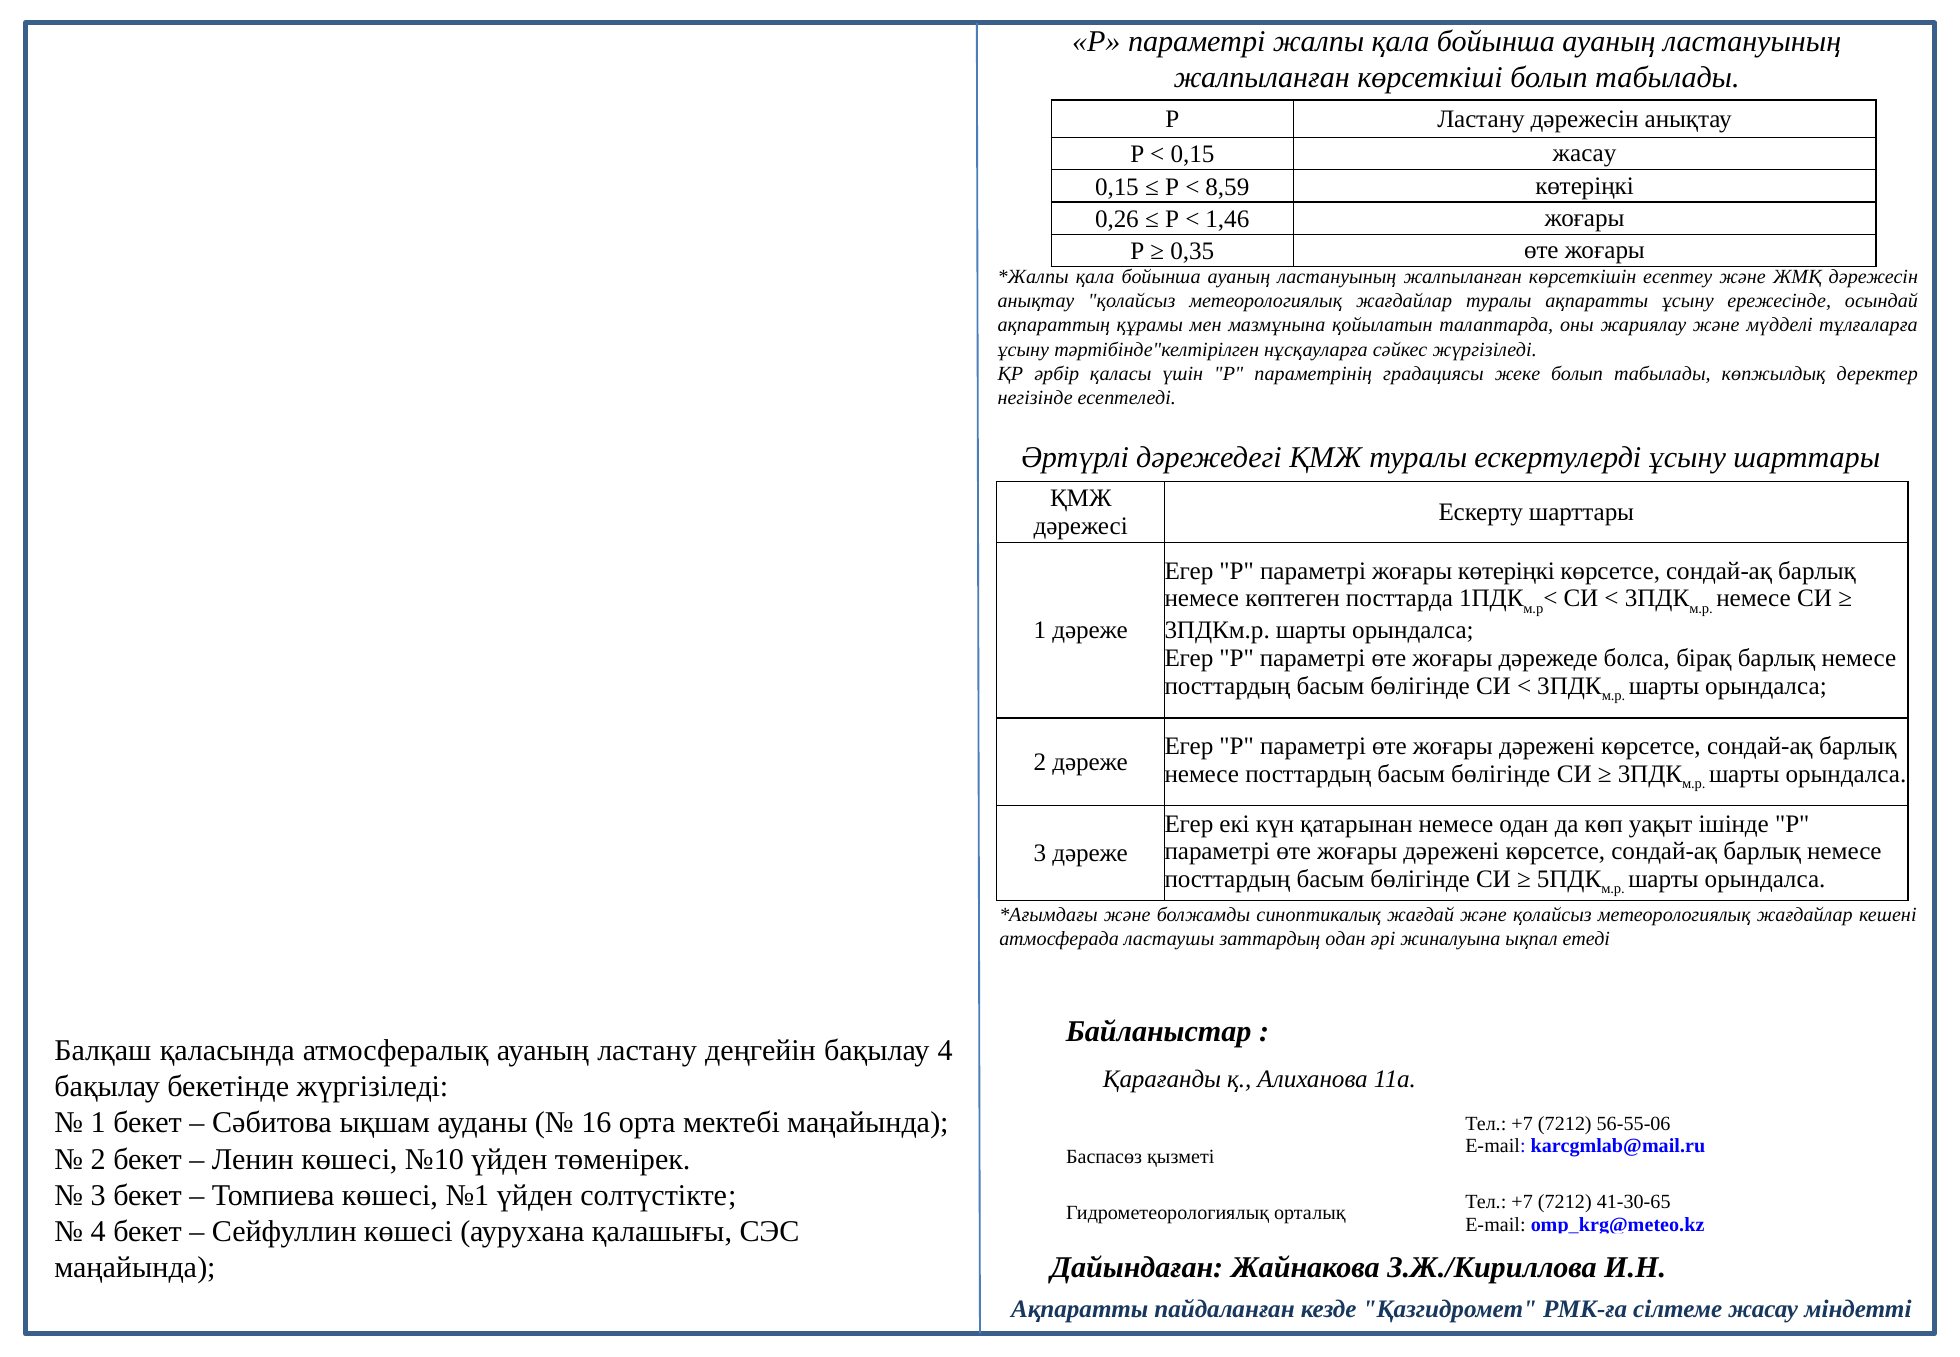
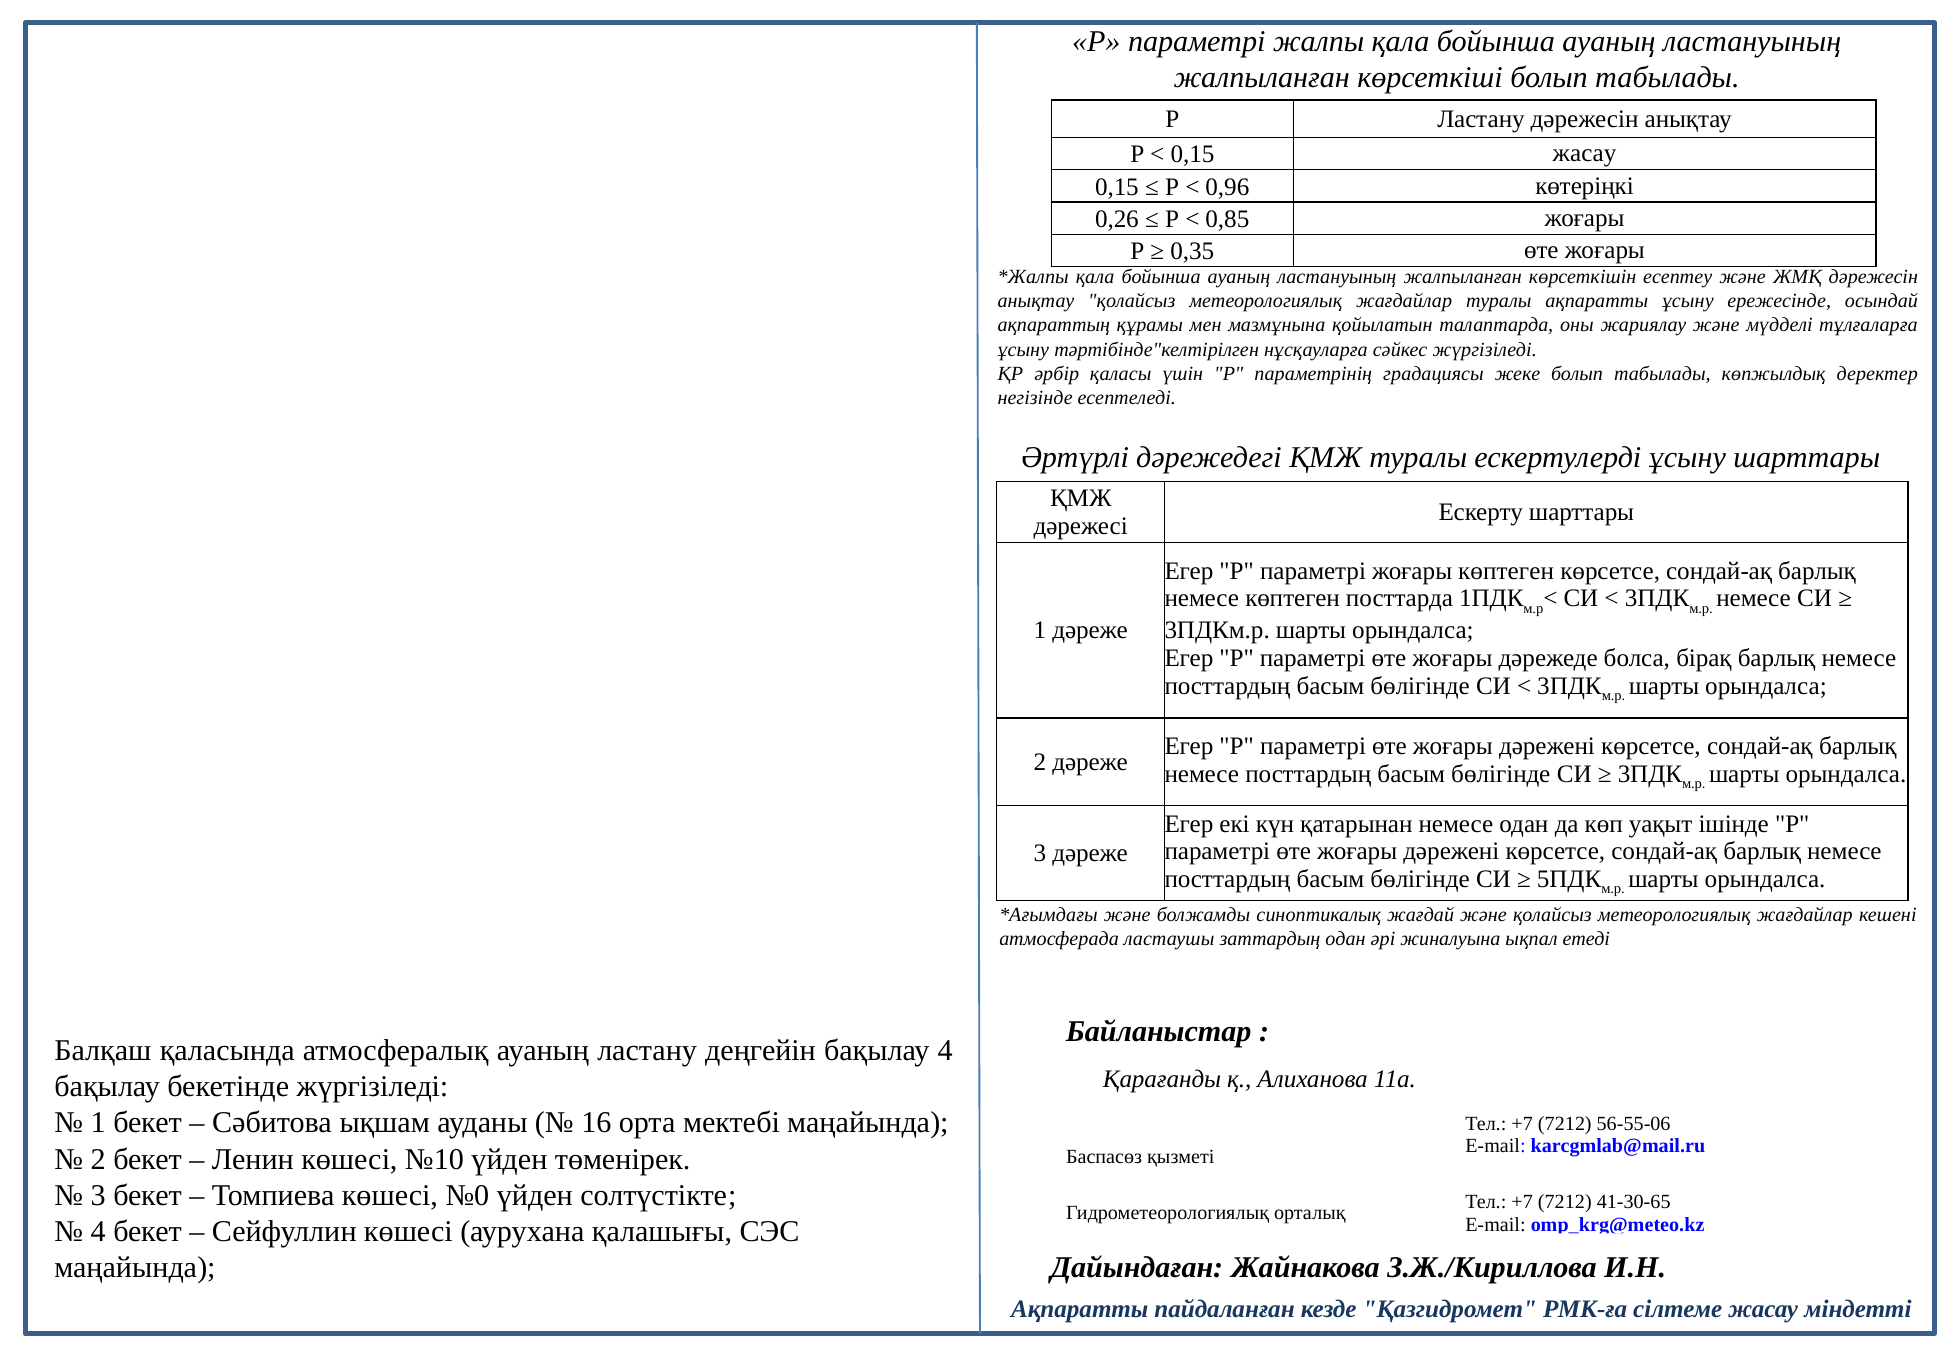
8,59: 8,59 -> 0,96 (1227, 187)
1,46: 1,46 -> 0,85 (1227, 219)
жоғары көтеріңкі: көтеріңкі -> көптеген (1506, 571)
№1: №1 -> №0 (467, 1195)
